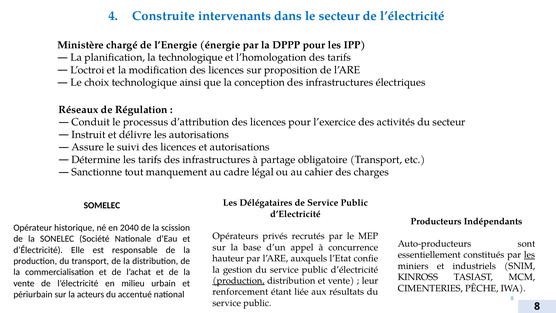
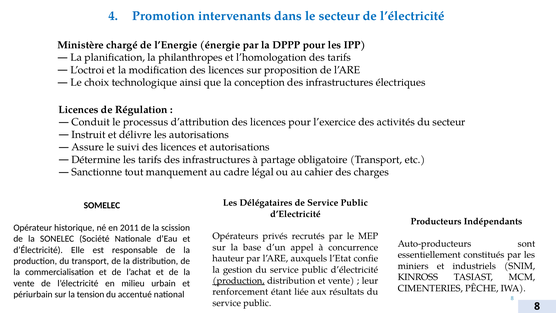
Construite: Construite -> Promotion (164, 16)
la technologique: technologique -> philanthropes (191, 57)
Réseaux: Réseaux -> Licences (79, 110)
2040: 2040 -> 2011 (129, 228)
les underline: present -> none (529, 255)
acteurs: acteurs -> tension (91, 294)
